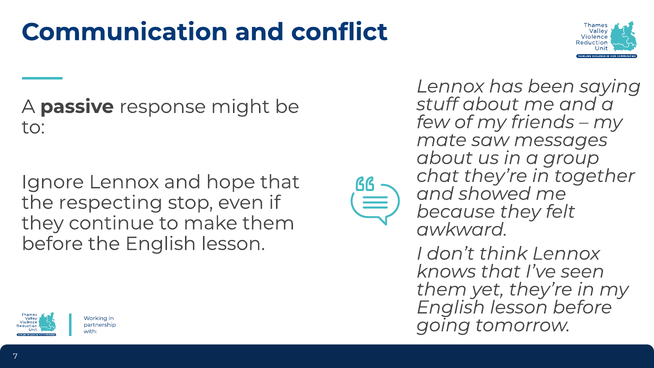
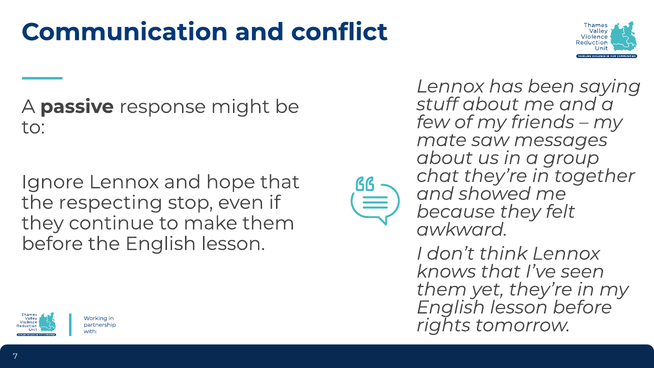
going: going -> rights (443, 325)
